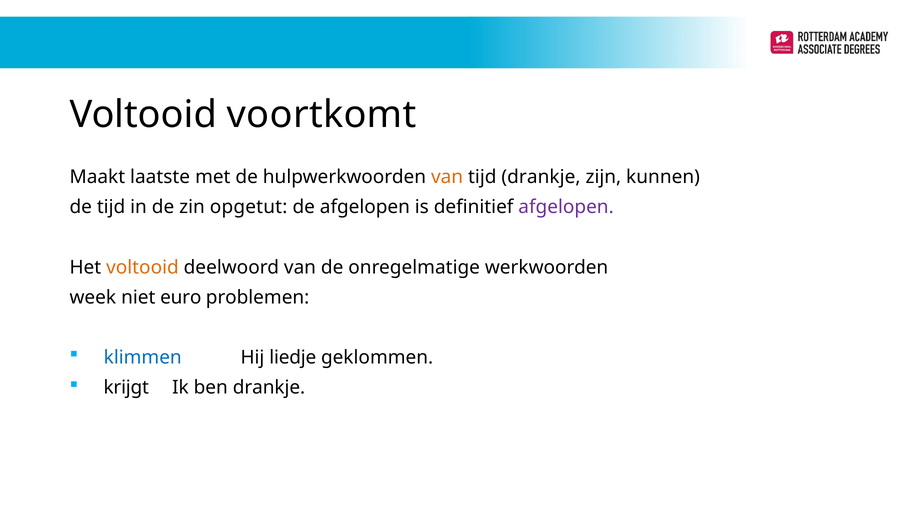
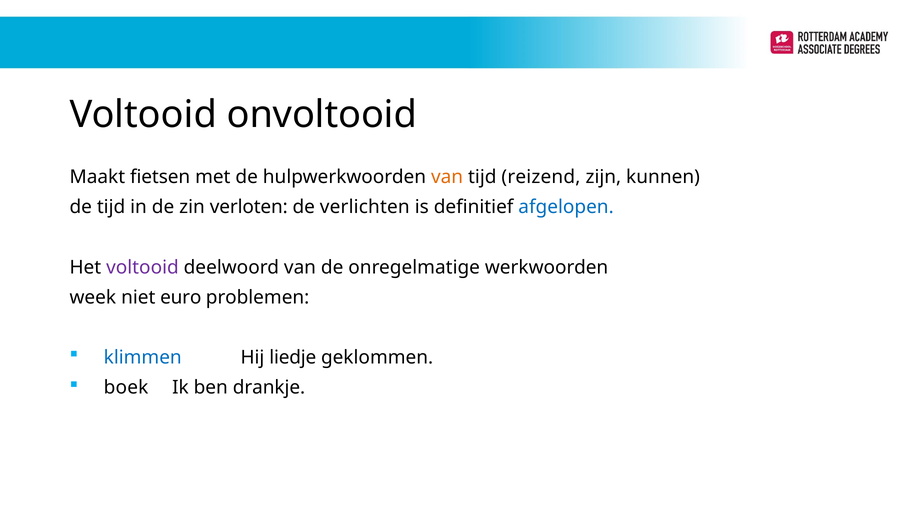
voortkomt: voortkomt -> onvoltooid (322, 115)
laatste: laatste -> fietsen (160, 177)
tijd drankje: drankje -> reizend (541, 177)
opgetut: opgetut -> verloten (249, 207)
de afgelopen: afgelopen -> verlichten (365, 207)
afgelopen colour: purple -> blue (566, 207)
voltooid colour: orange -> purple (142, 267)
krijgt: krijgt -> boek (126, 388)
